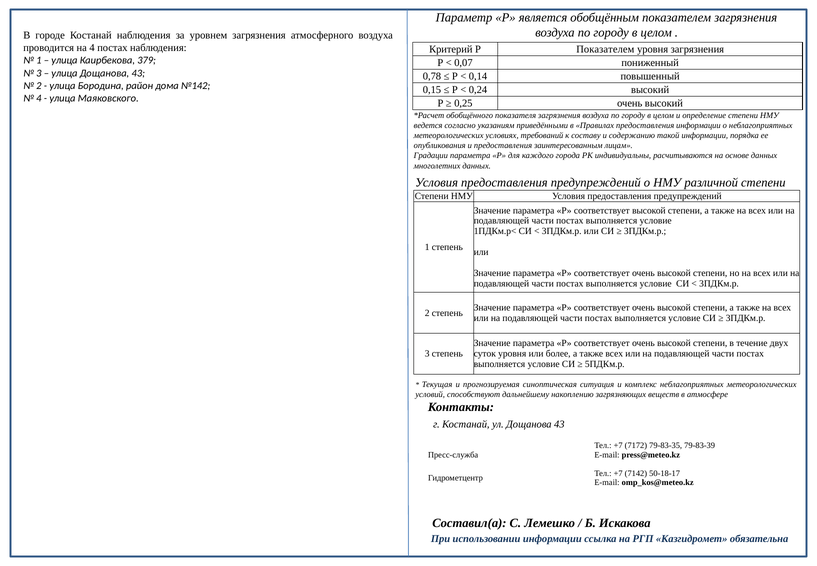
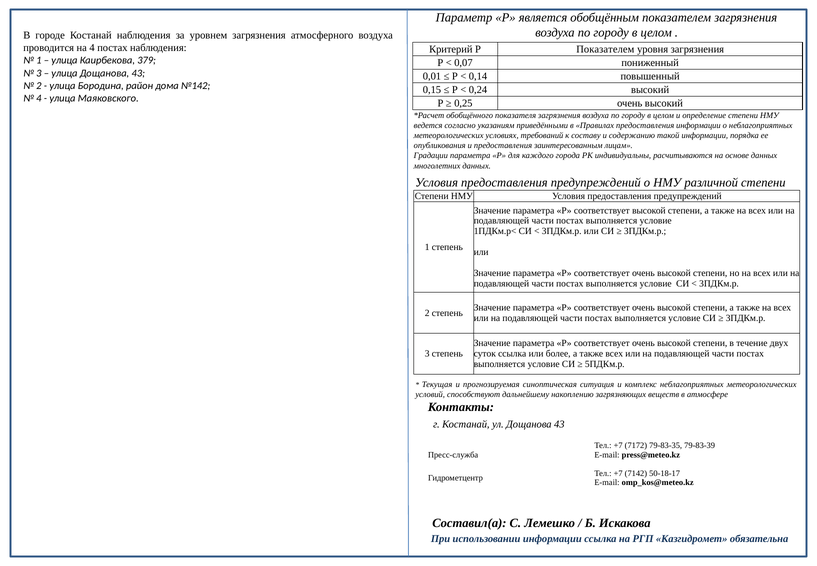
0,78: 0,78 -> 0,01 (432, 76)
суток уровня: уровня -> ссылка (512, 354)
